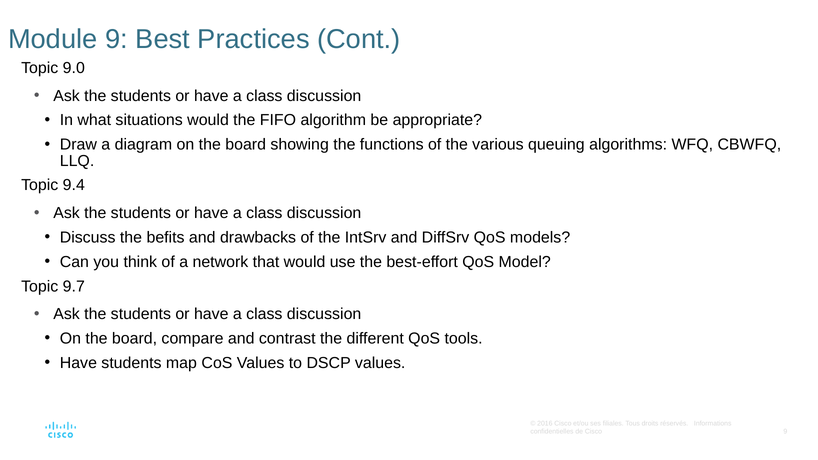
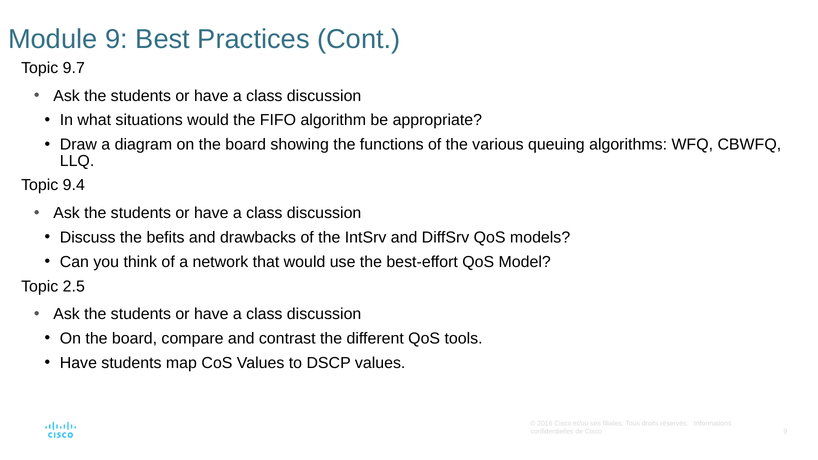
9.0: 9.0 -> 9.7 (74, 68)
9.7: 9.7 -> 2.5 (74, 286)
